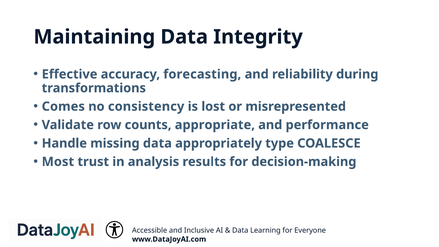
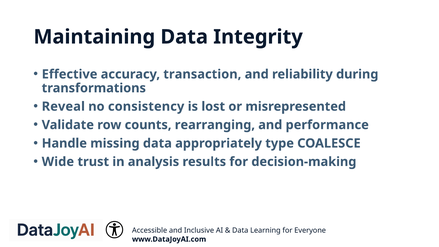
forecasting: forecasting -> transaction (202, 74)
Comes: Comes -> Reveal (63, 106)
appropriate: appropriate -> rearranging (215, 125)
Most: Most -> Wide (58, 162)
